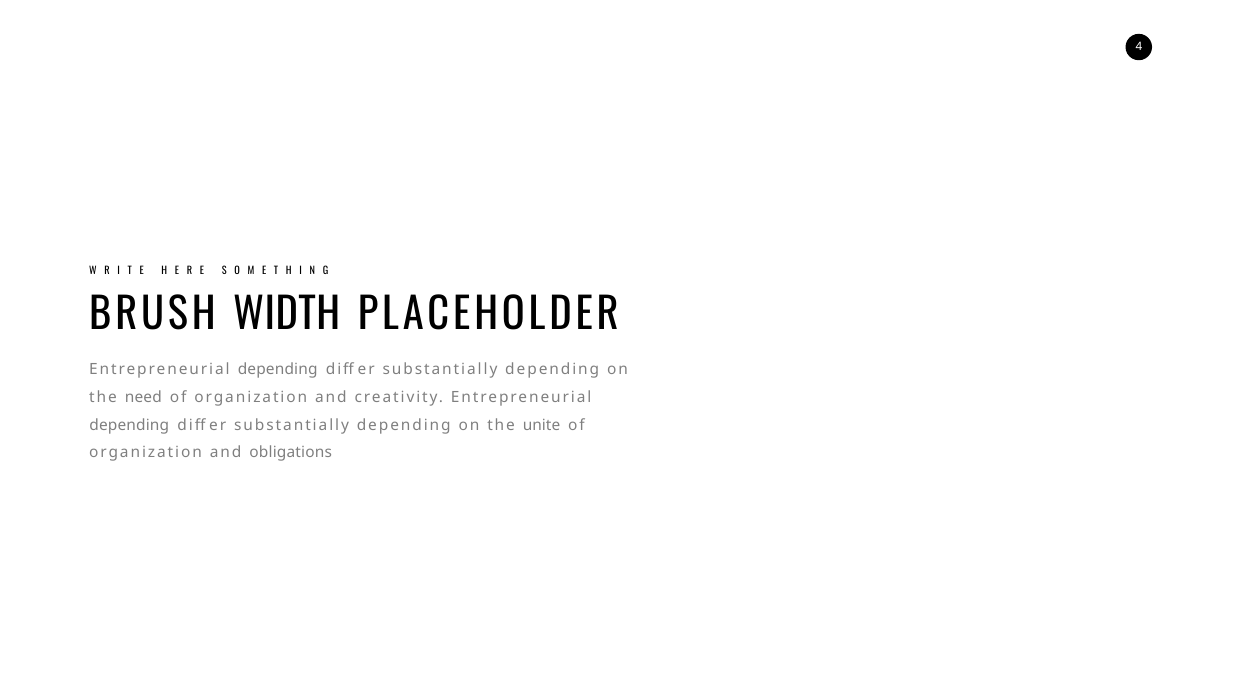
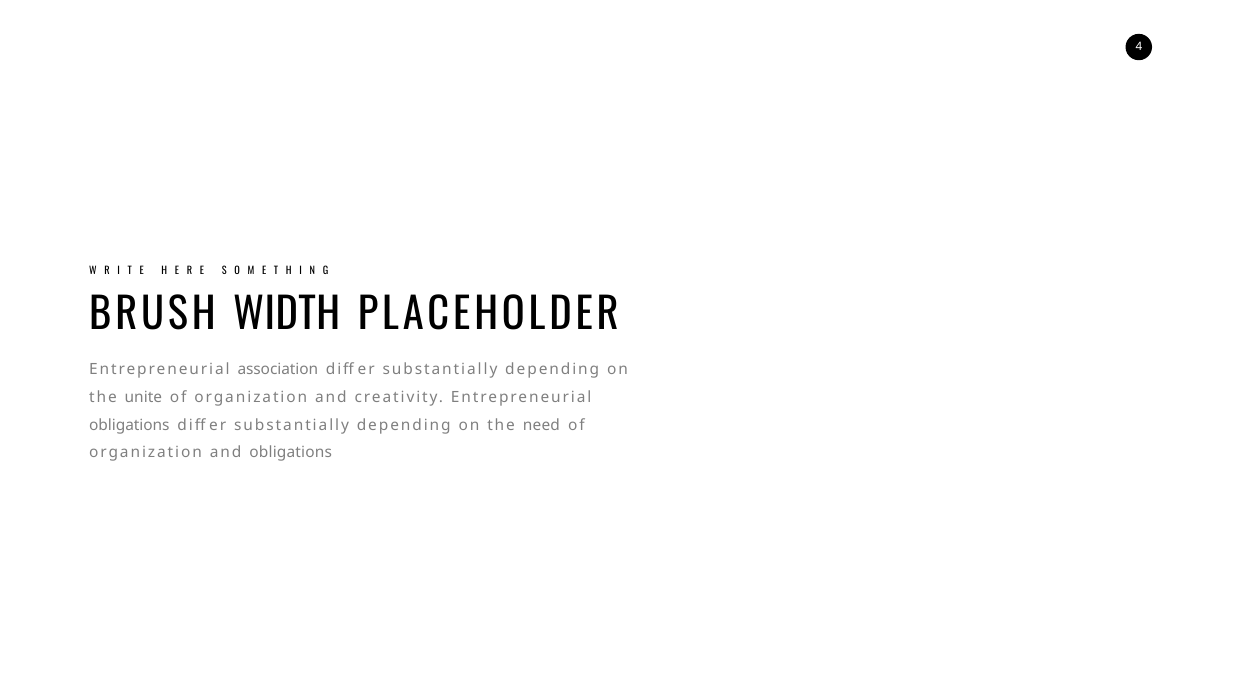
depending: depending -> association (278, 370)
need: need -> unite (143, 397)
depending: depending -> obligations (129, 425)
unite: unite -> need (541, 425)
